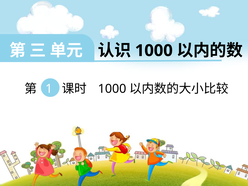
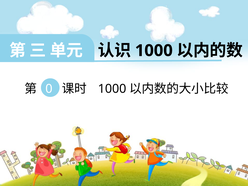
1: 1 -> 0 (49, 89)
